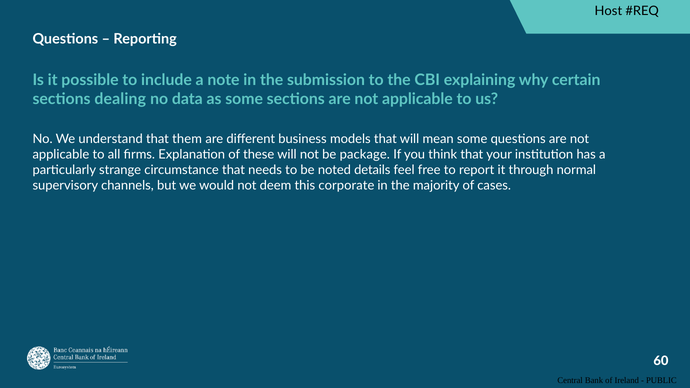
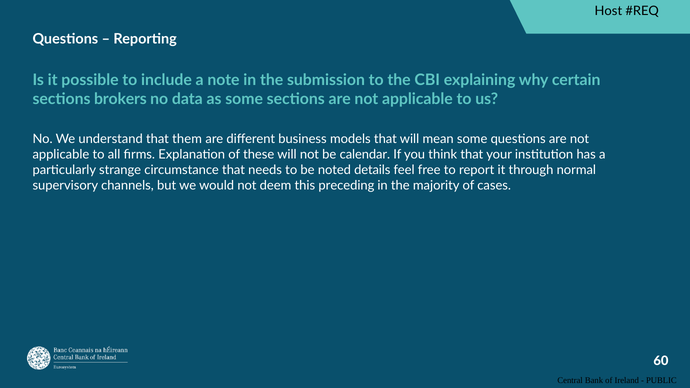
dealing: dealing -> brokers (120, 99)
package: package -> calendar (365, 155)
corporate: corporate -> preceding (346, 186)
